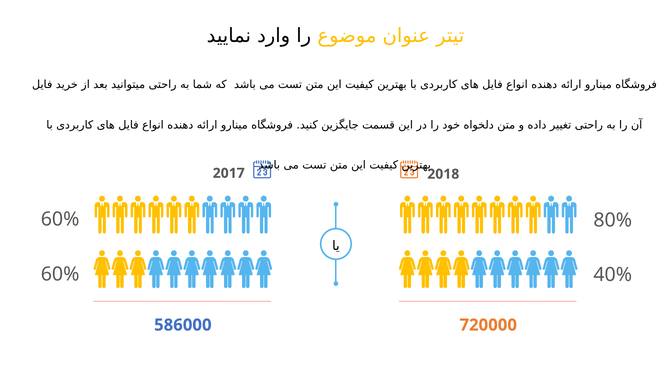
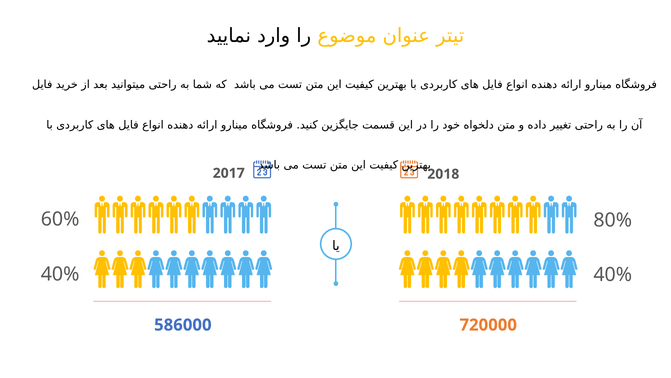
60%: 60% -> 40% (60, 274)
